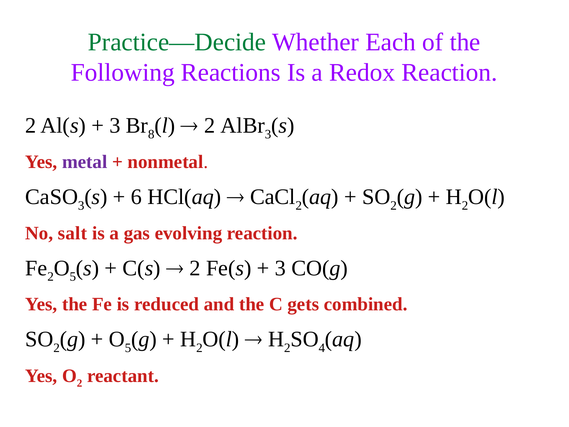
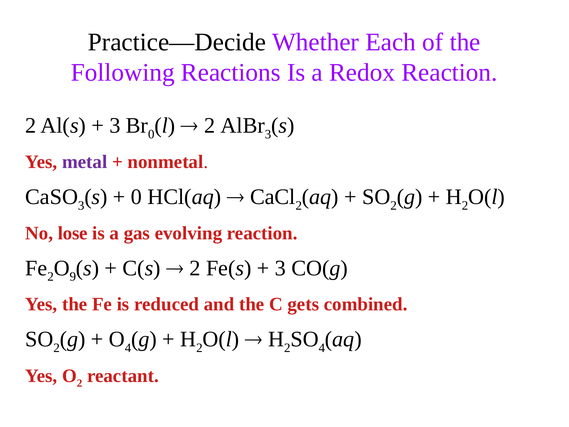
Practice—Decide colour: green -> black (177, 42)
8: 8 -> 0 (151, 134)
6: 6 -> 0 (137, 197)
salt: salt -> lose (73, 233)
5: 5 -> 9 (73, 276)
5: 5 -> 4 (128, 348)
